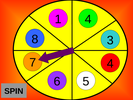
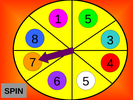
1 4: 4 -> 5 (88, 19)
